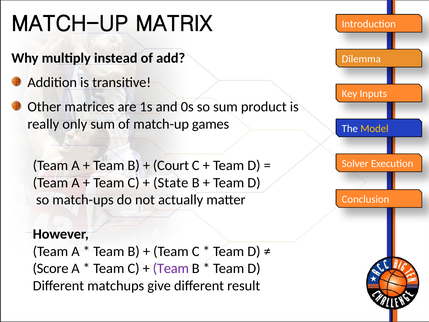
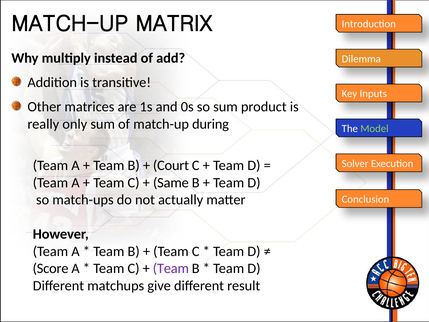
games: games -> during (211, 124)
Model colour: yellow -> light green (374, 129)
State: State -> Same (171, 183)
